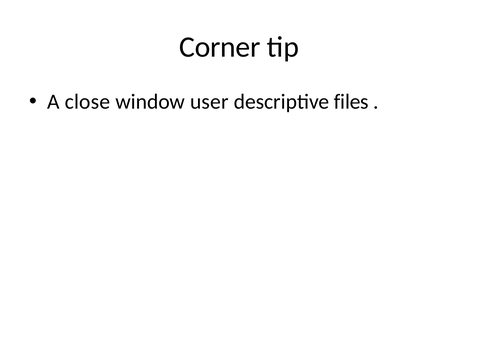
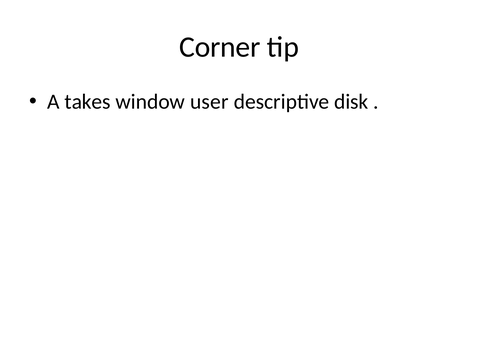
close: close -> takes (88, 102)
files: files -> disk (351, 102)
